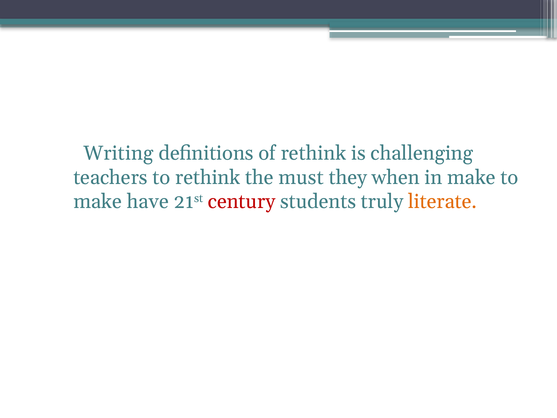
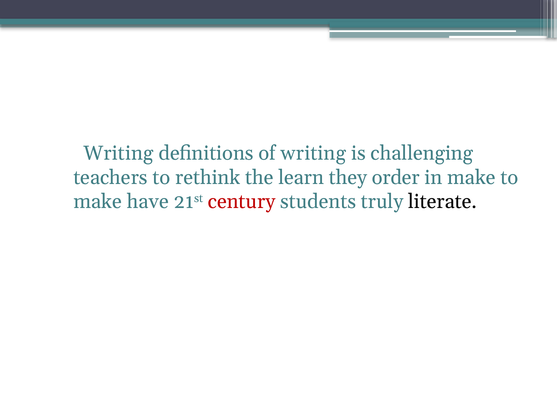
of rethink: rethink -> writing (313, 153)
must: must -> learn (301, 177)
when: when -> order (396, 177)
literate colour: orange -> black (443, 201)
